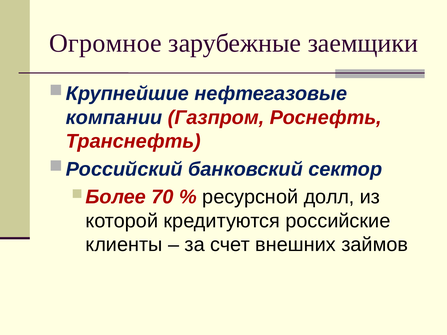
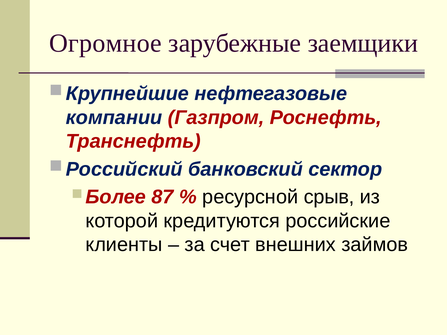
70: 70 -> 87 (162, 197)
долл: долл -> срыв (329, 197)
